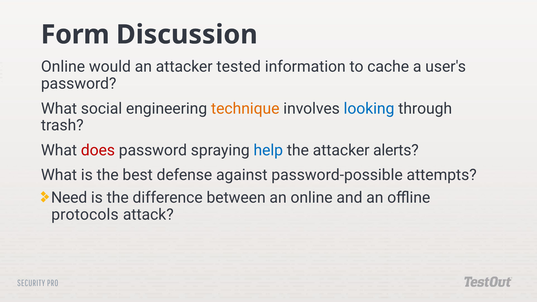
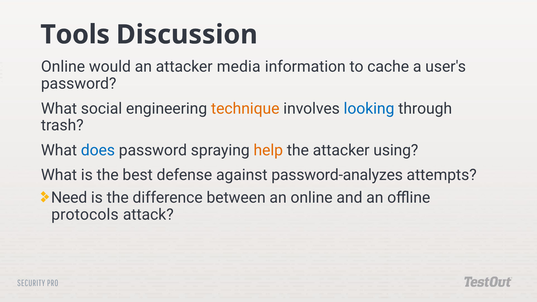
Form: Form -> Tools (75, 35)
tested: tested -> media (239, 67)
does colour: red -> blue (98, 150)
help colour: blue -> orange (268, 150)
alerts: alerts -> using (396, 150)
password-possible: password-possible -> password-analyzes (337, 175)
